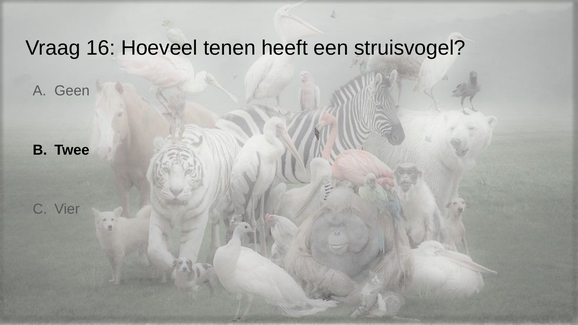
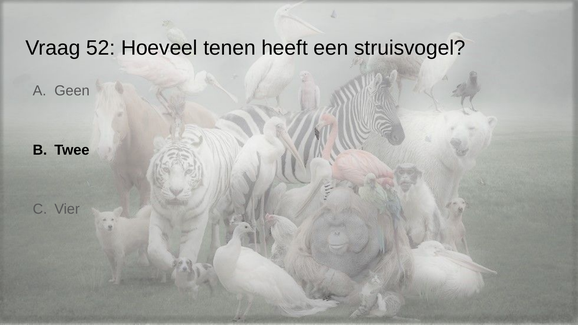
16: 16 -> 52 (101, 48)
